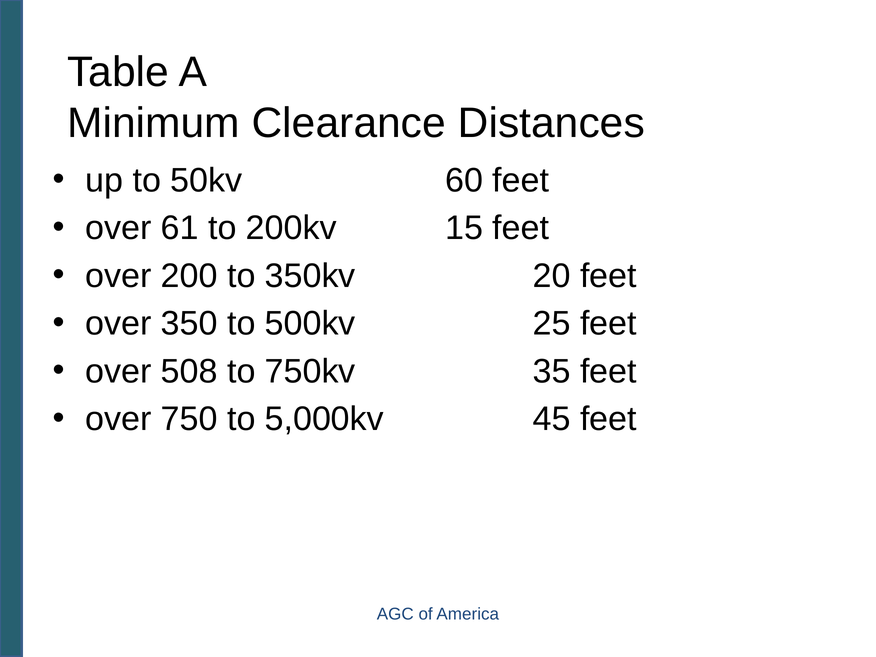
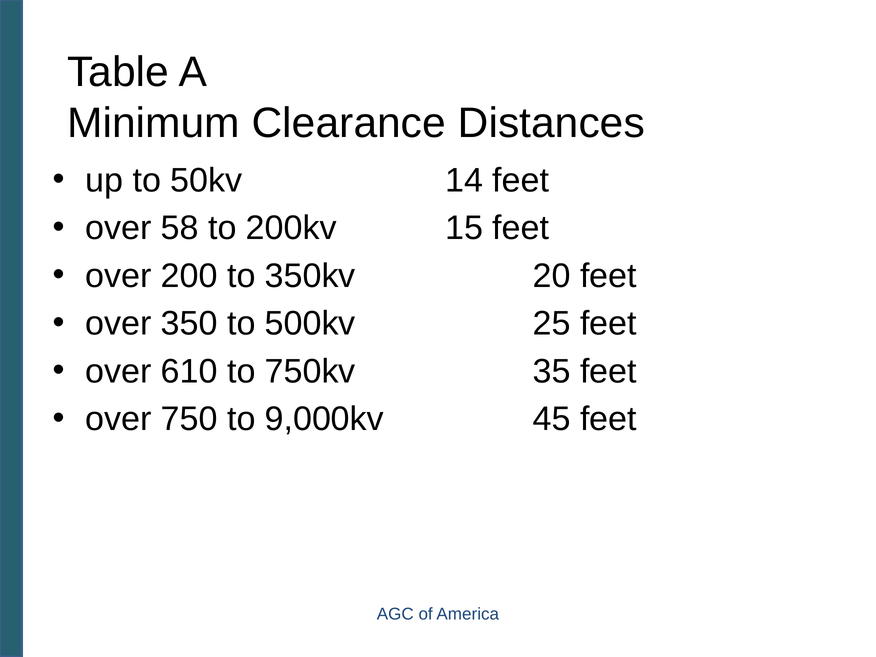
60: 60 -> 14 (464, 181)
61: 61 -> 58 (180, 228)
508: 508 -> 610 (189, 371)
5,000kv: 5,000kv -> 9,000kv (324, 419)
